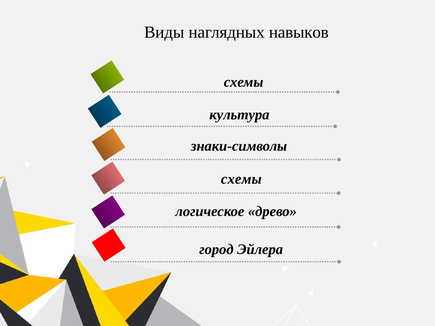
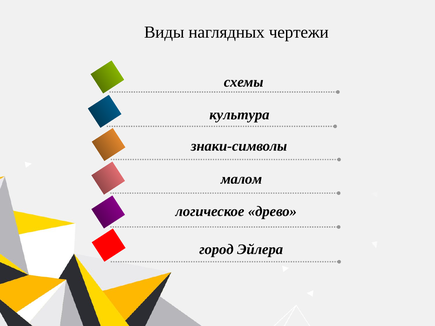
навыков: навыков -> чертежи (299, 32)
схемы: схемы -> малом (241, 179)
